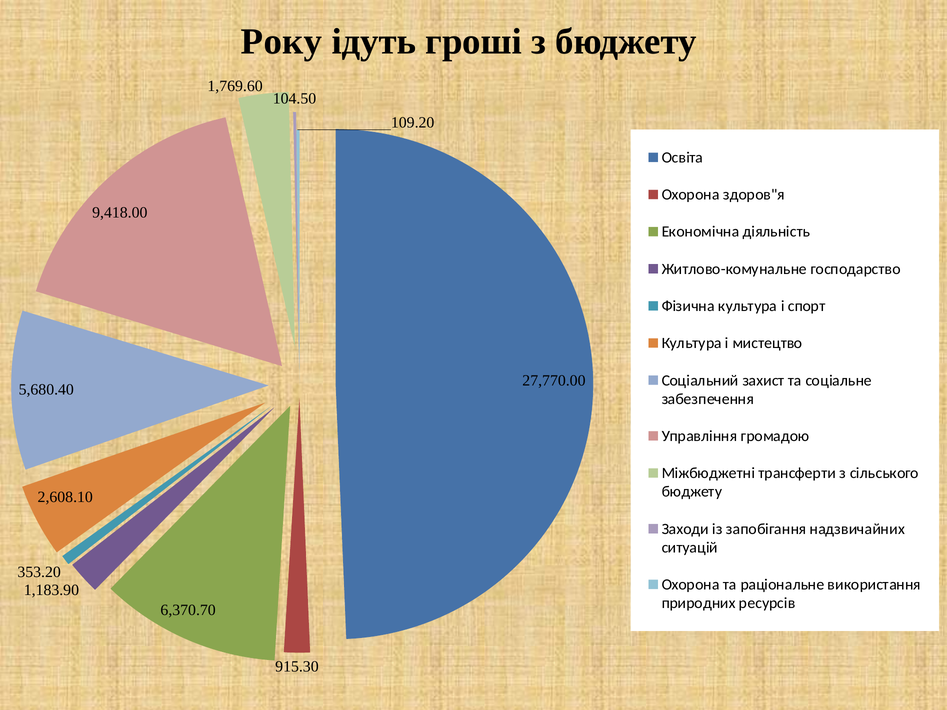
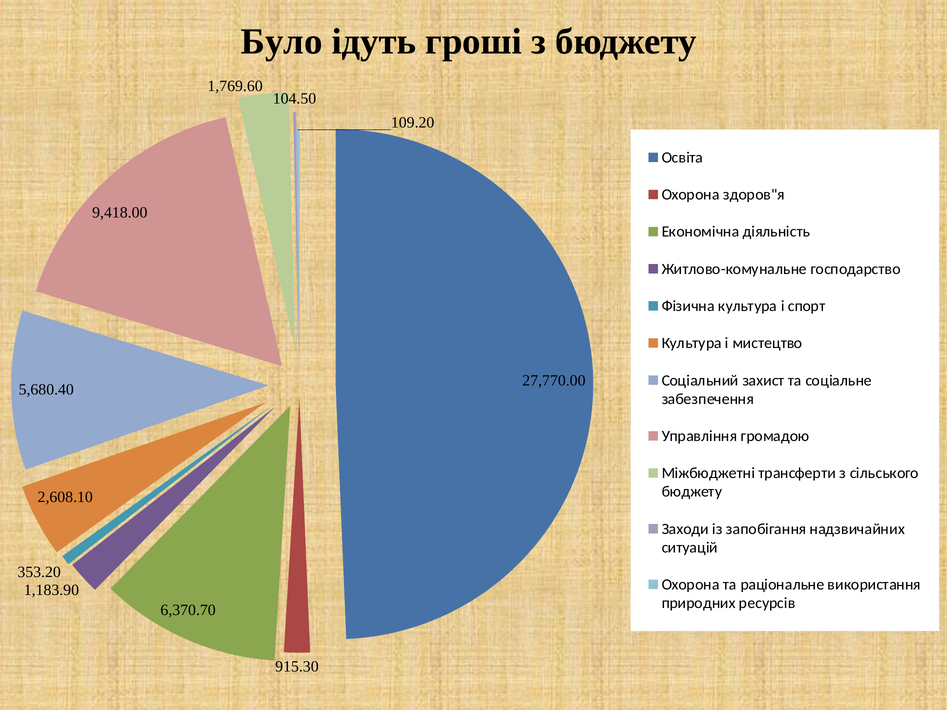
Року: Року -> Було (282, 41)
